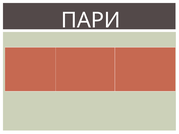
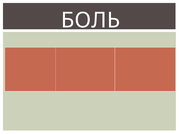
ПАРИ: ПАРИ -> БОЛЬ (91, 20)
